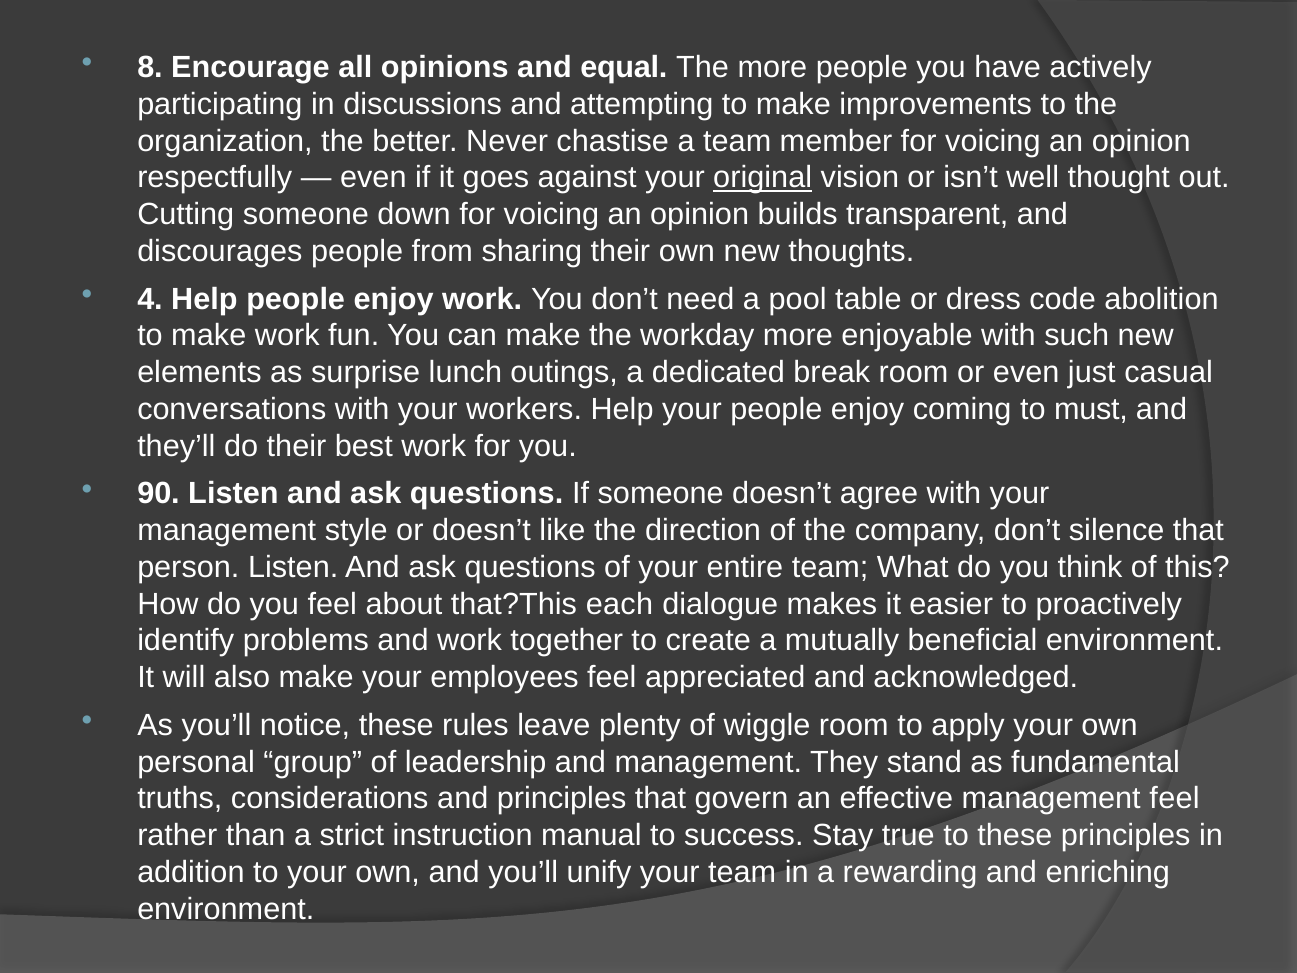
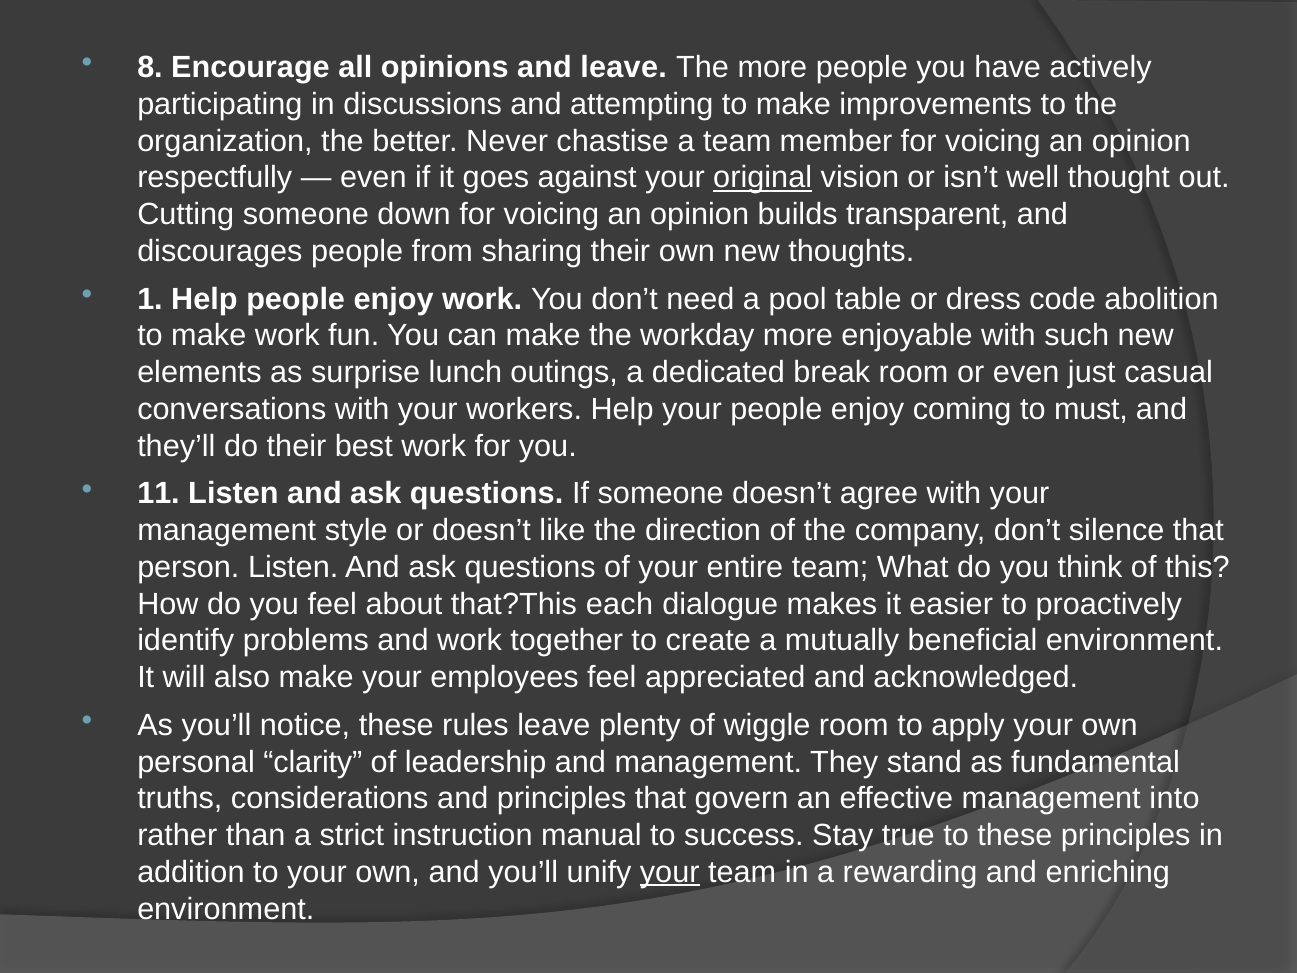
and equal: equal -> leave (624, 67)
4: 4 -> 1 (150, 299)
90: 90 -> 11 (158, 494)
group: group -> clarity (313, 762)
management feel: feel -> into (1175, 798)
your underline: none -> present (670, 872)
